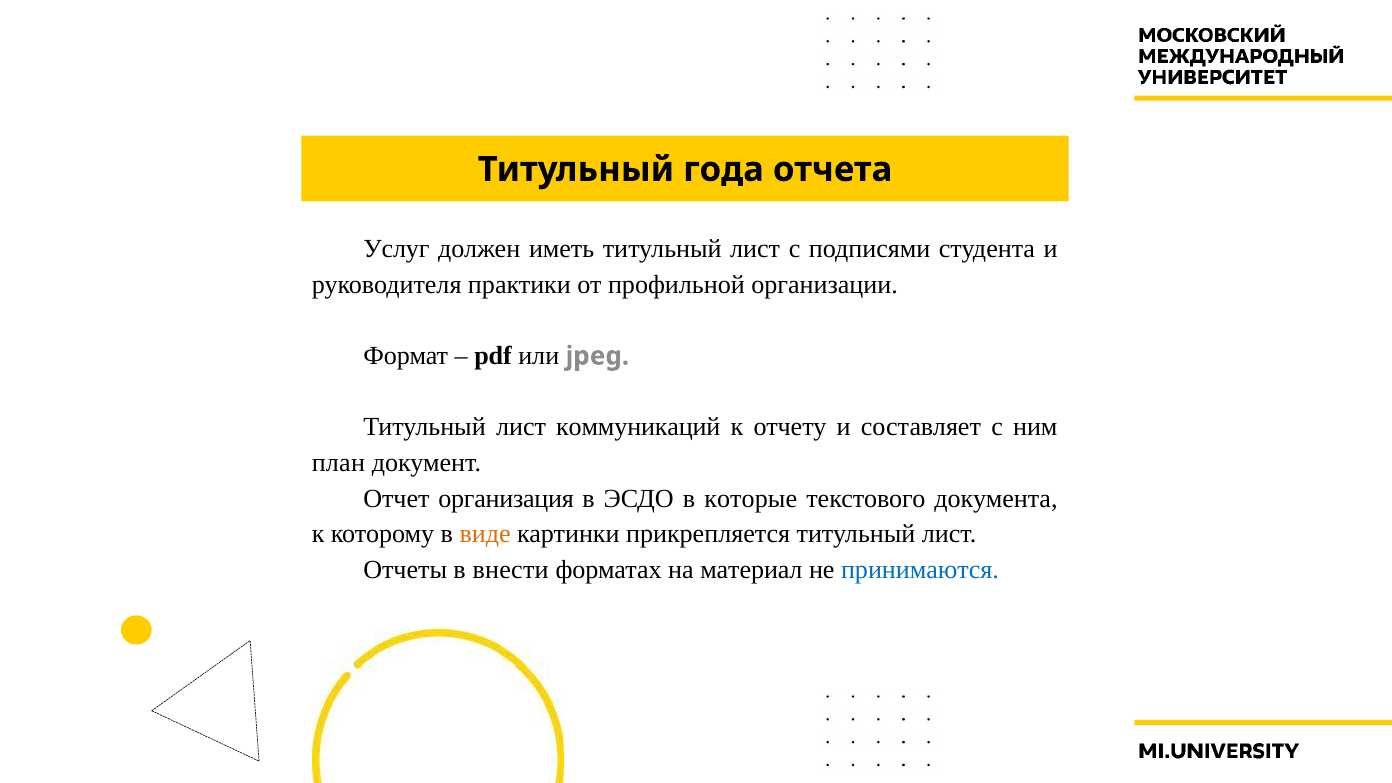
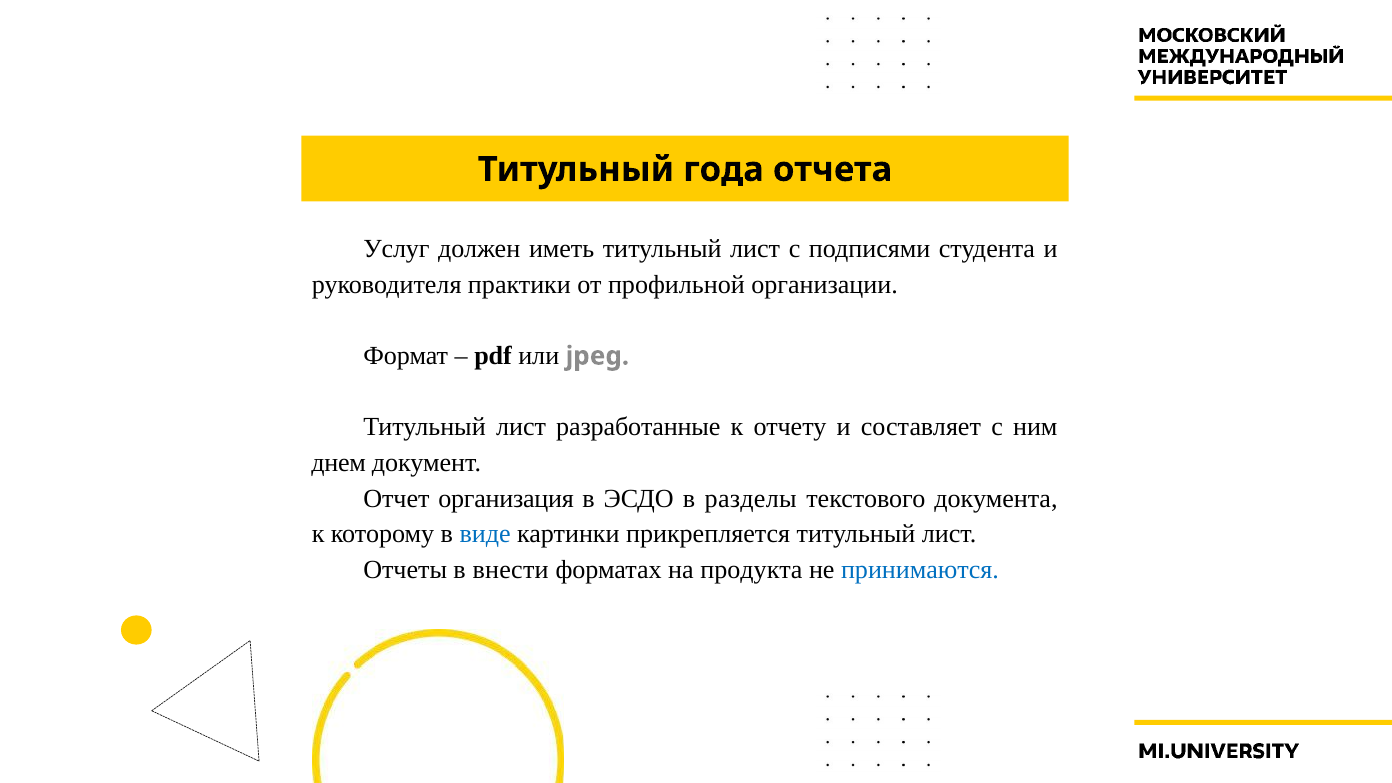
коммуникаций: коммуникаций -> разработанные (638, 427)
план: план -> днем (339, 463)
которые: которые -> разделы (751, 499)
виде colour: orange -> blue (485, 534)
материал: материал -> продукта (751, 570)
